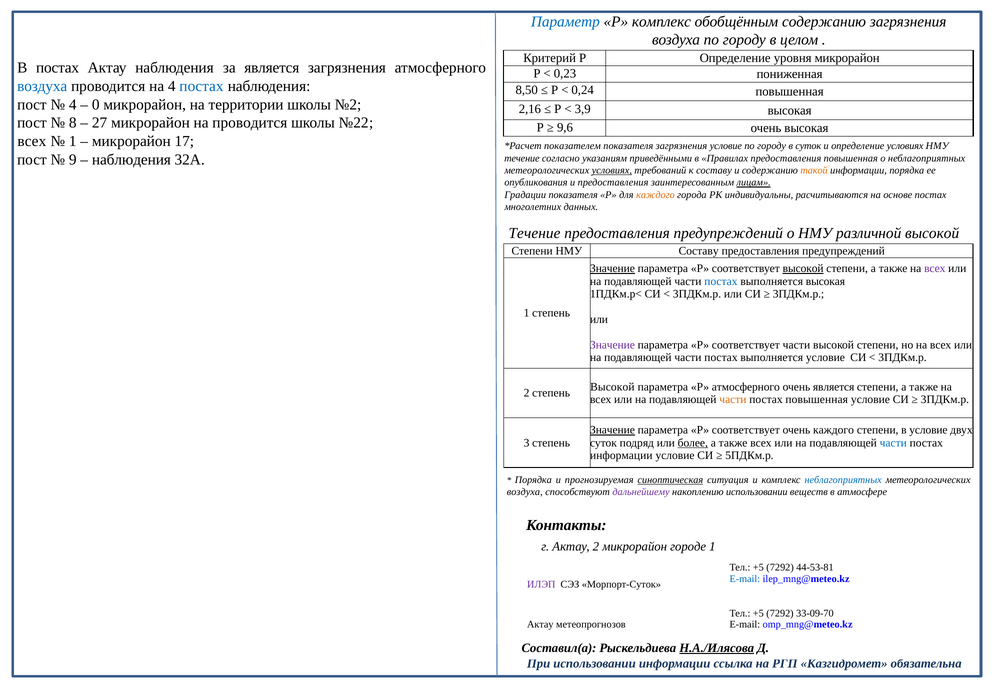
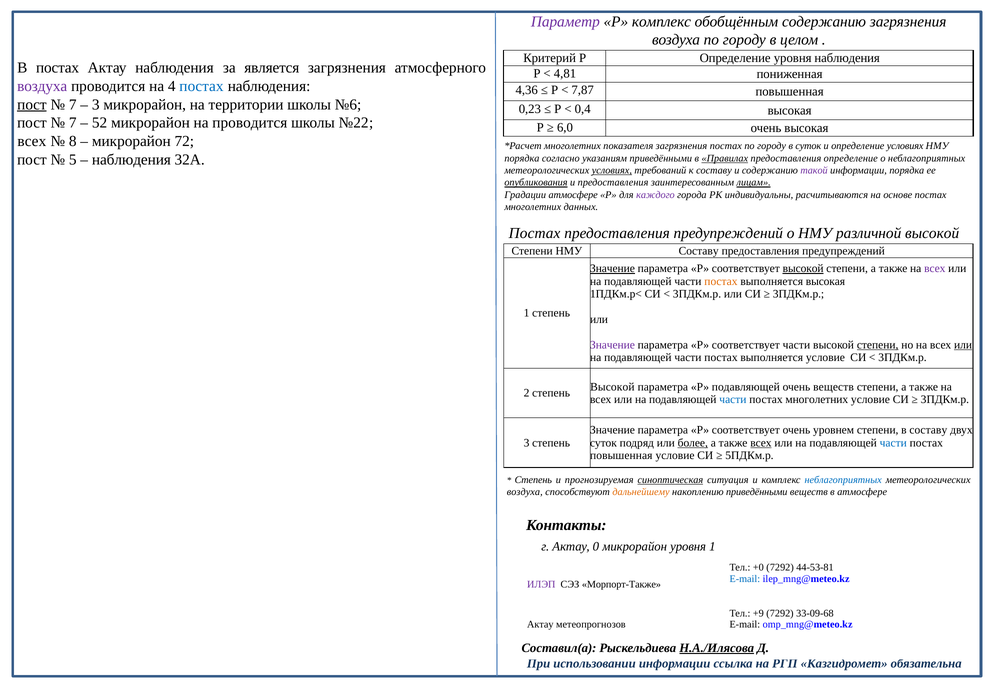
Параметр colour: blue -> purple (565, 22)
уровня микрорайон: микрорайон -> наблюдения (847, 58)
0,23: 0,23 -> 4,81 (565, 74)
воздуха colour: blue -> purple (42, 86)
8,50: 8,50 -> 4,36 (527, 90)
0,24: 0,24 -> 7,87 (583, 90)
пост underline: none -> present (32, 105)
4: 4 -> 7 (73, 105)
0: 0 -> 3 (96, 105)
№2: №2 -> №6 (348, 105)
2,16: 2,16 -> 0,23 (530, 109)
3,9: 3,9 -> 0,4 (583, 109)
8: 8 -> 7 (73, 123)
27: 27 -> 52 (100, 123)
9,6: 9,6 -> 6,0 (565, 128)
1: 1 -> 8 (73, 141)
17: 17 -> 72 (184, 141)
показателем: показателем -> многолетних (572, 146)
загрязнения условие: условие -> постах (726, 146)
9: 9 -> 5 (73, 160)
течение: течение -> порядка (522, 158)
Правилах underline: none -> present (725, 158)
предоставления повышенная: повышенная -> определение (851, 158)
такой colour: orange -> purple (814, 170)
опубликования underline: none -> present (536, 183)
Градации показателя: показателя -> атмосфере (573, 195)
каждого colour: orange -> purple (655, 195)
Течение: Течение -> Постах (534, 233)
постах colour: blue -> orange (721, 281)
степени underline: none -> present (878, 345)
или underline: none -> present (963, 345)
Р атмосферного: атмосферного -> подавляющей (746, 387)
очень является: является -> веществ (834, 387)
части colour: orange -> blue (733, 400)
повышенная: повышенная -> многолетних (817, 400)
Значение underline: present -> none (612, 430)
очень каждого: каждого -> уровнем (834, 430)
в условие: условие -> составу (928, 430)
всех underline: none -> present (761, 443)
информации: информации -> повышенная (621, 456)
Порядка: Порядка -> Степень (533, 480)
дальнейшему colour: purple -> orange (641, 492)
накоплению использовании: использовании -> приведёнными (757, 492)
Актау 2: 2 -> 0 (596, 547)
микрорайон городе: городе -> уровня (688, 547)
+5: +5 -> +0 (758, 567)
Морпорт-Суток: Морпорт-Суток -> Морпорт-Также (621, 584)
+5: +5 -> +9 (758, 613)
33-09-70: 33-09-70 -> 33-09-68 (815, 613)
